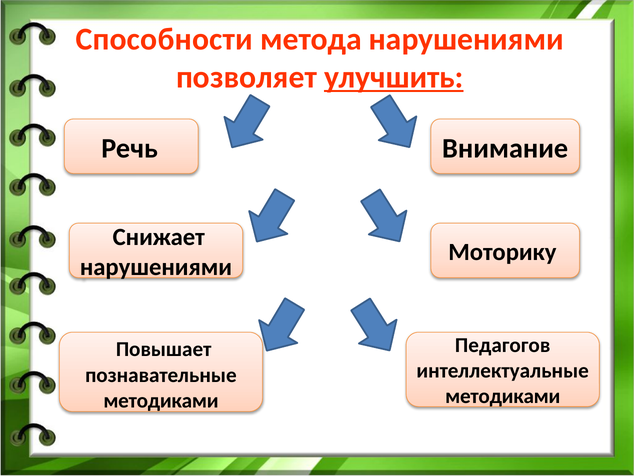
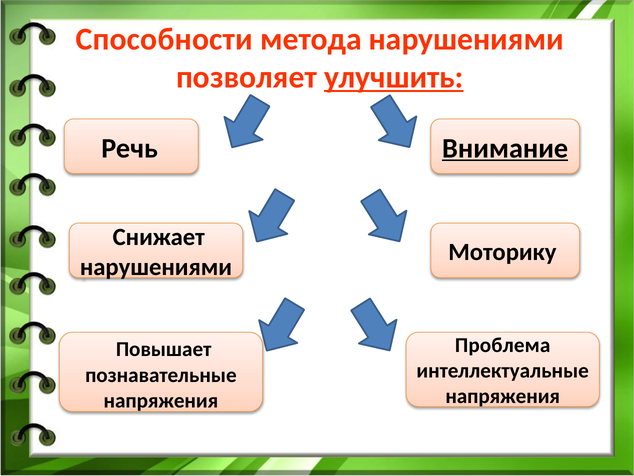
Внимание underline: none -> present (505, 148)
Педагогов: Педагогов -> Проблема (503, 345)
методиками: методиками -> напряжения (503, 396)
методиками: методиками -> напряжения (161, 400)
